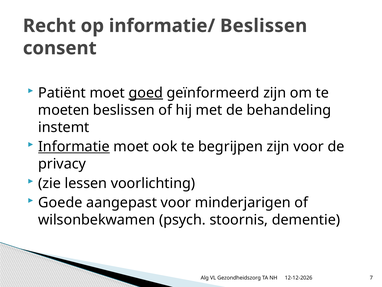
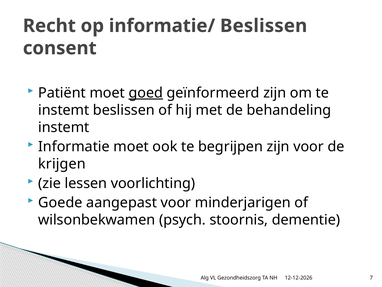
moeten: moeten -> instemt (64, 110)
Informatie underline: present -> none (74, 146)
privacy: privacy -> krijgen (62, 164)
